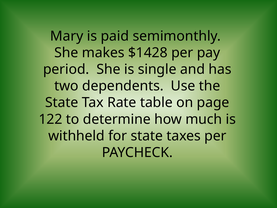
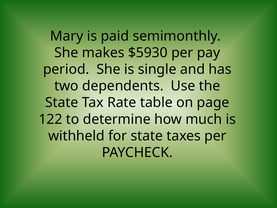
$1428: $1428 -> $5930 (148, 53)
